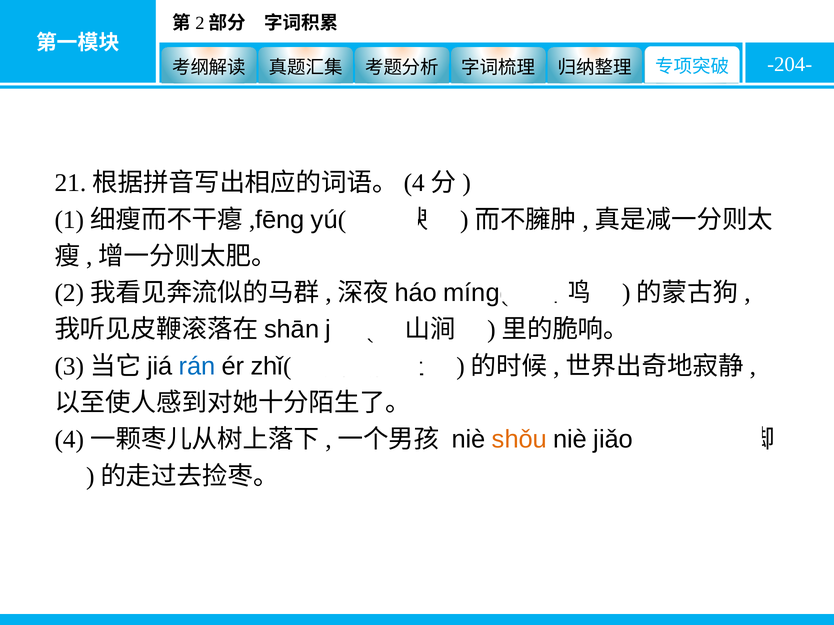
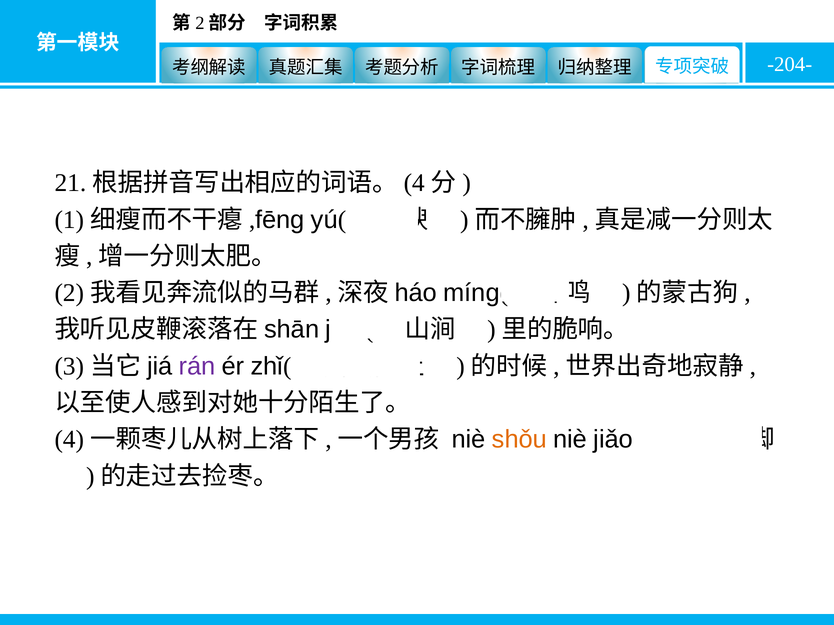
rán colour: blue -> purple (197, 366)
